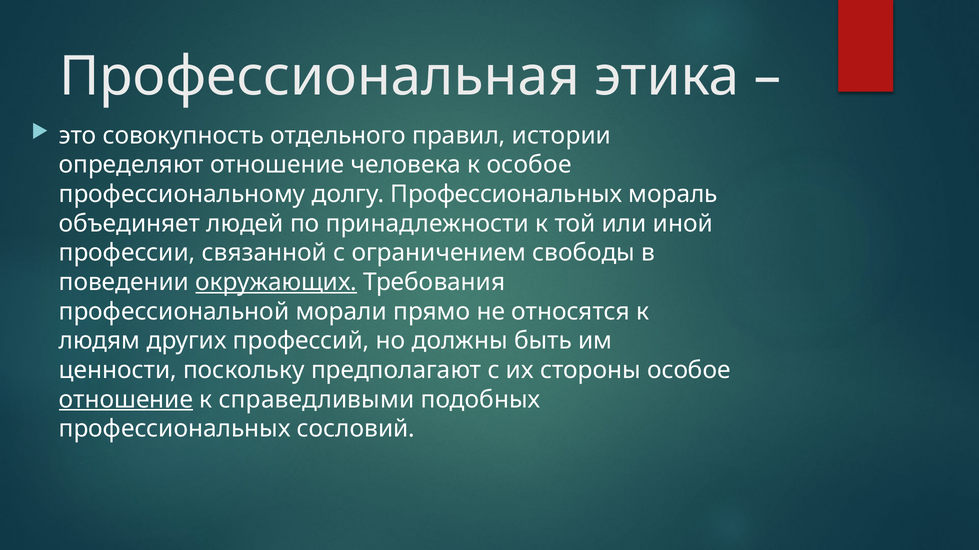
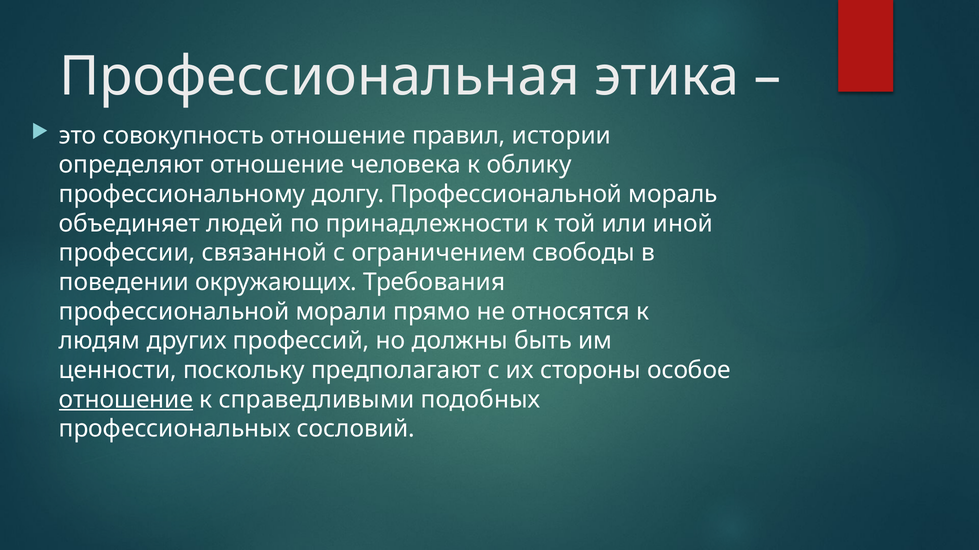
совокупность отдельного: отдельного -> отношение (338, 136)
к особое: особое -> облику (529, 165)
долгу Профессиональных: Профессиональных -> Профессиональной (506, 194)
окружающих underline: present -> none (276, 282)
